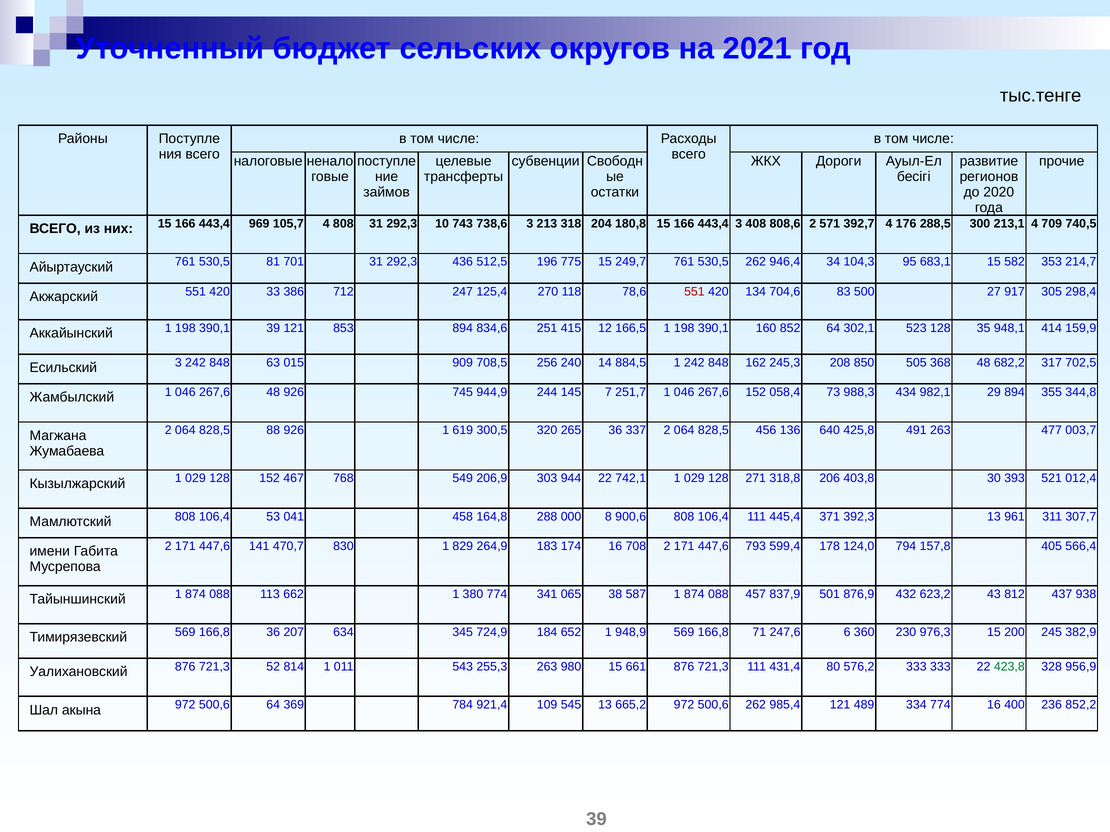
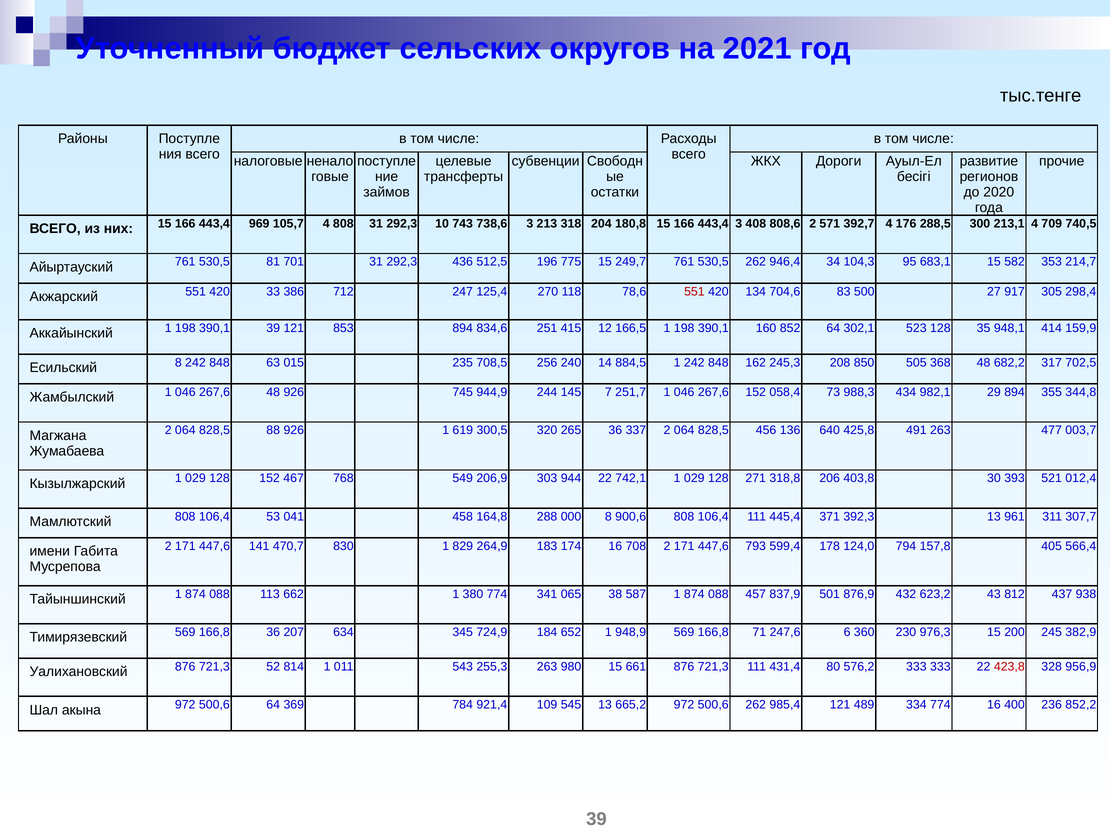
Есильский 3: 3 -> 8 (178, 363)
909: 909 -> 235 (463, 363)
423,8 colour: green -> red (1009, 667)
